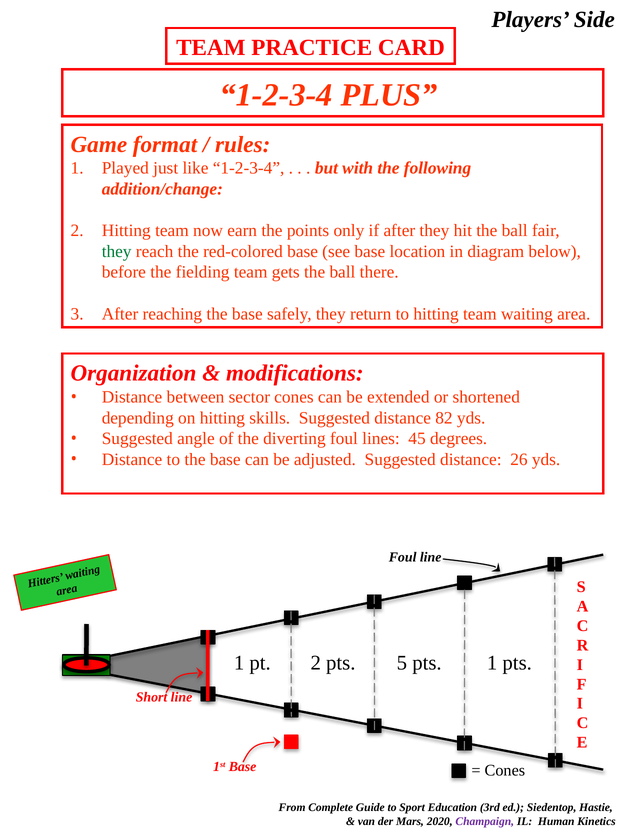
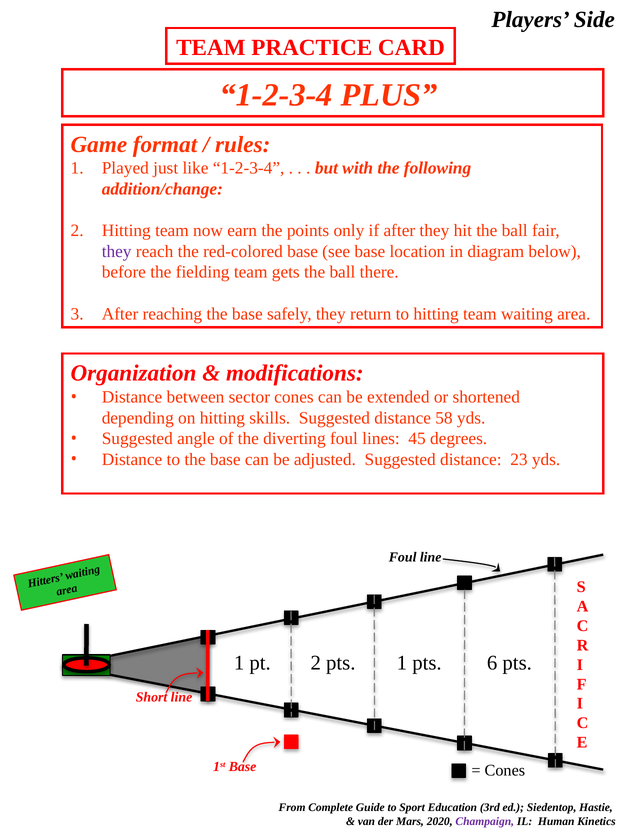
they colour: green -> purple (117, 251)
82: 82 -> 58 (444, 418)
26: 26 -> 23 (519, 459)
pts 5: 5 -> 1 (402, 663)
pt 1: 1 -> 6 (492, 663)
